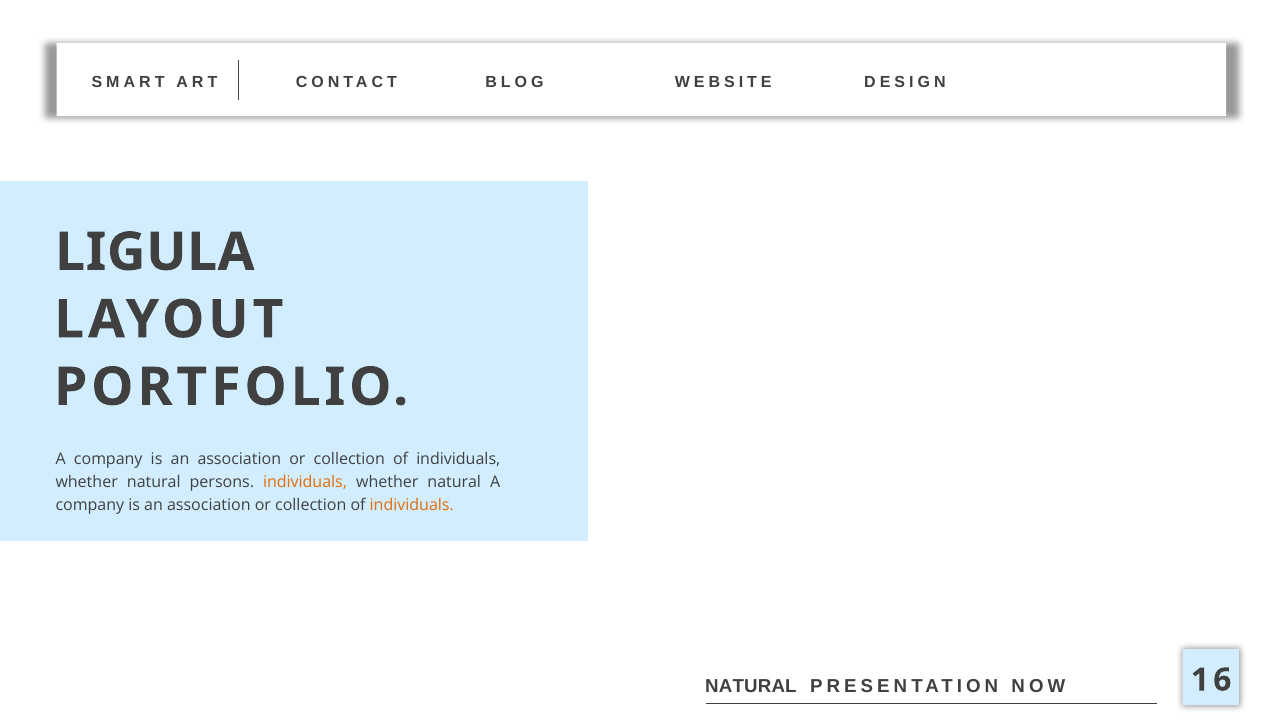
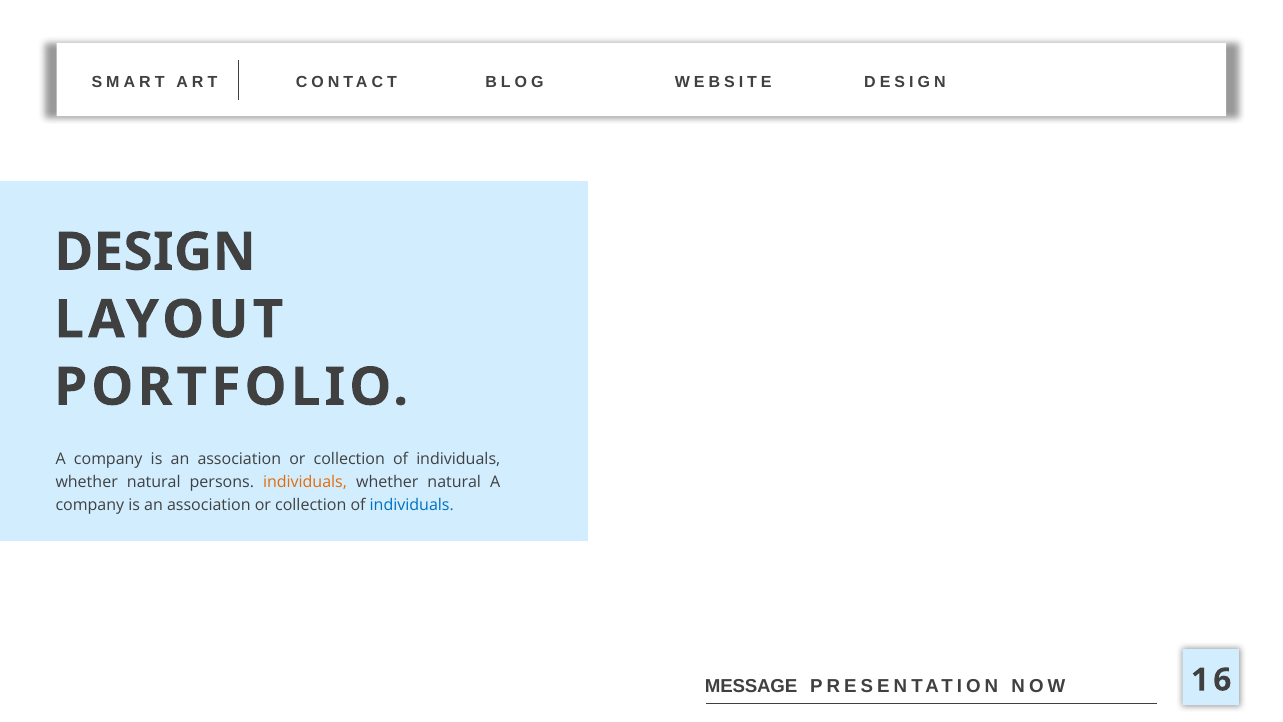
LIGULA: LIGULA -> DESIGN (155, 252)
individuals colour: orange -> blue (412, 505)
NATURAL: NATURAL -> MESSAGE (751, 686)
